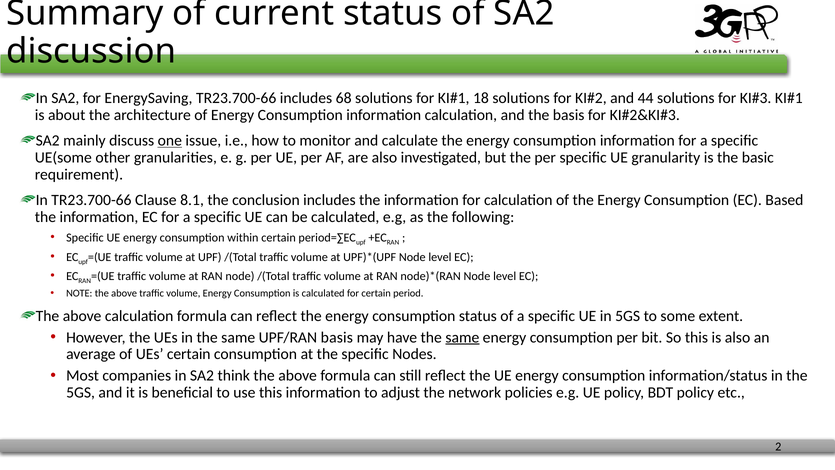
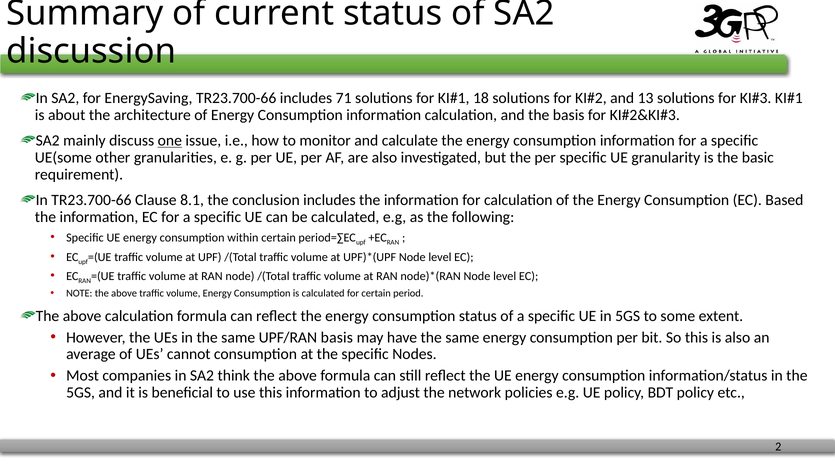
68: 68 -> 71 (344, 98)
44: 44 -> 13 (646, 98)
same underline: present -> none (462, 337)
UEs certain: certain -> cannot (189, 354)
